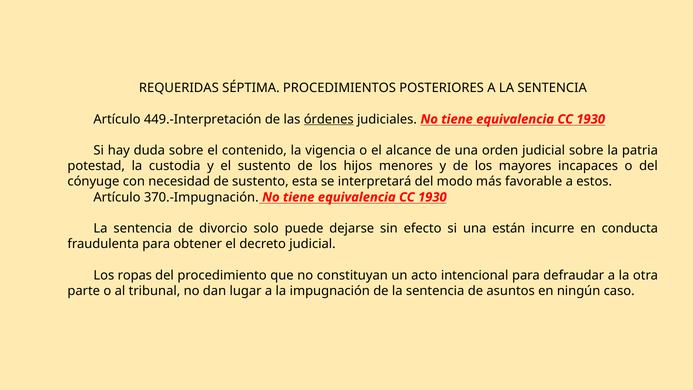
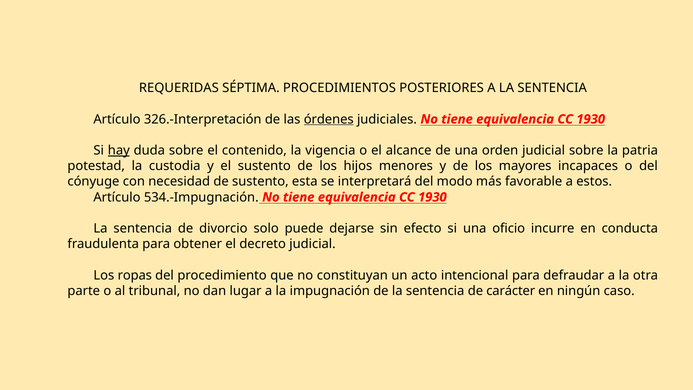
449.-Interpretación: 449.-Interpretación -> 326.-Interpretación (203, 119)
hay underline: none -> present (119, 150)
370.-Impugnación: 370.-Impugnación -> 534.-Impugnación (201, 197)
están: están -> oficio (509, 228)
asuntos: asuntos -> carácter (511, 291)
